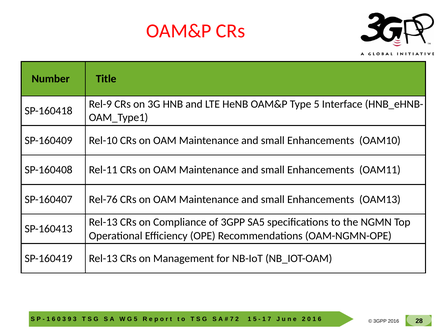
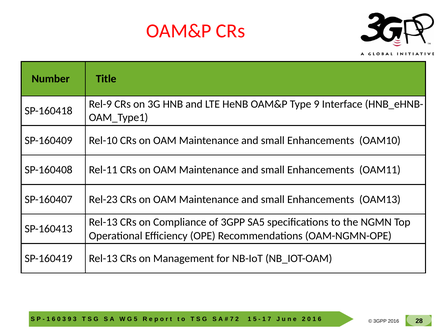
Type 5: 5 -> 9 (317, 104)
Rel-76: Rel-76 -> Rel-23 (103, 200)
